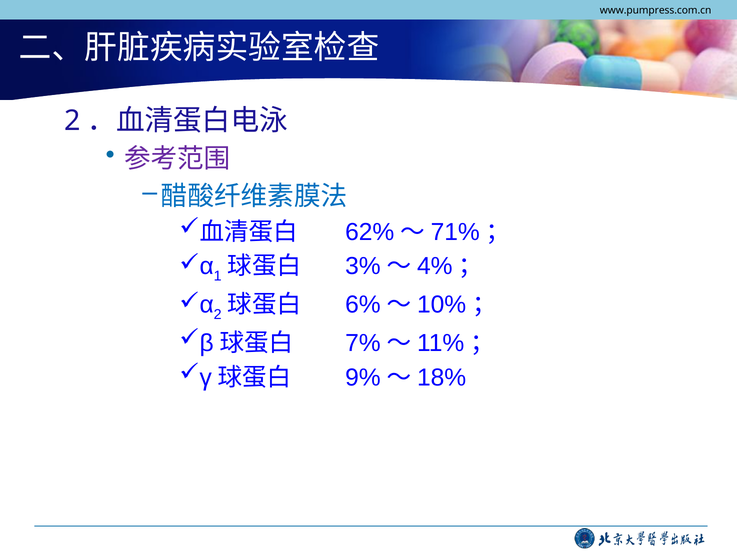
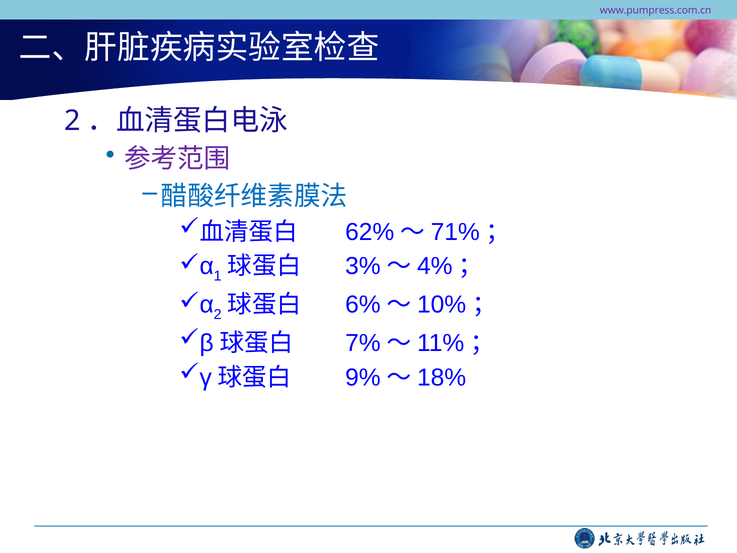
www.pumpress.com.cn colour: black -> purple (656, 11)
